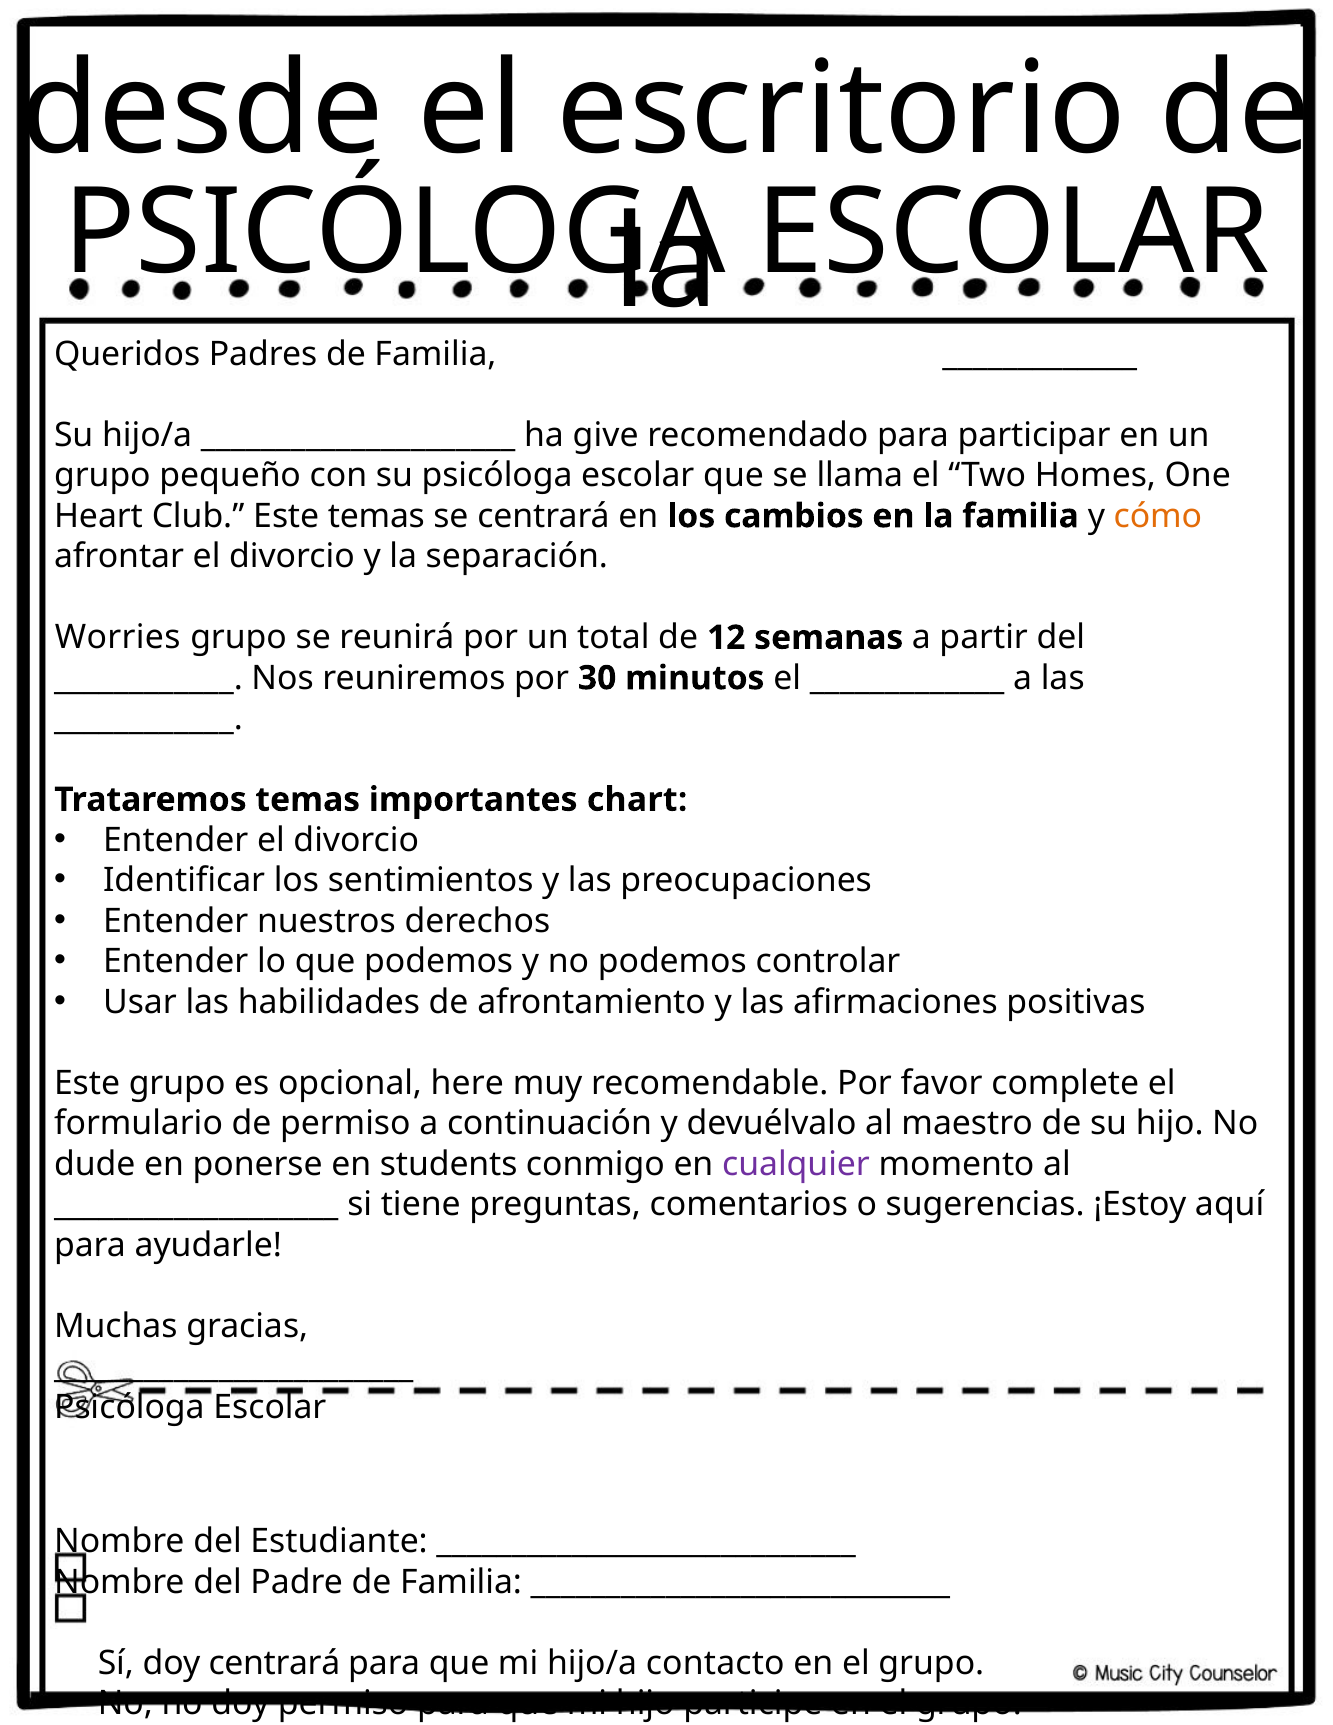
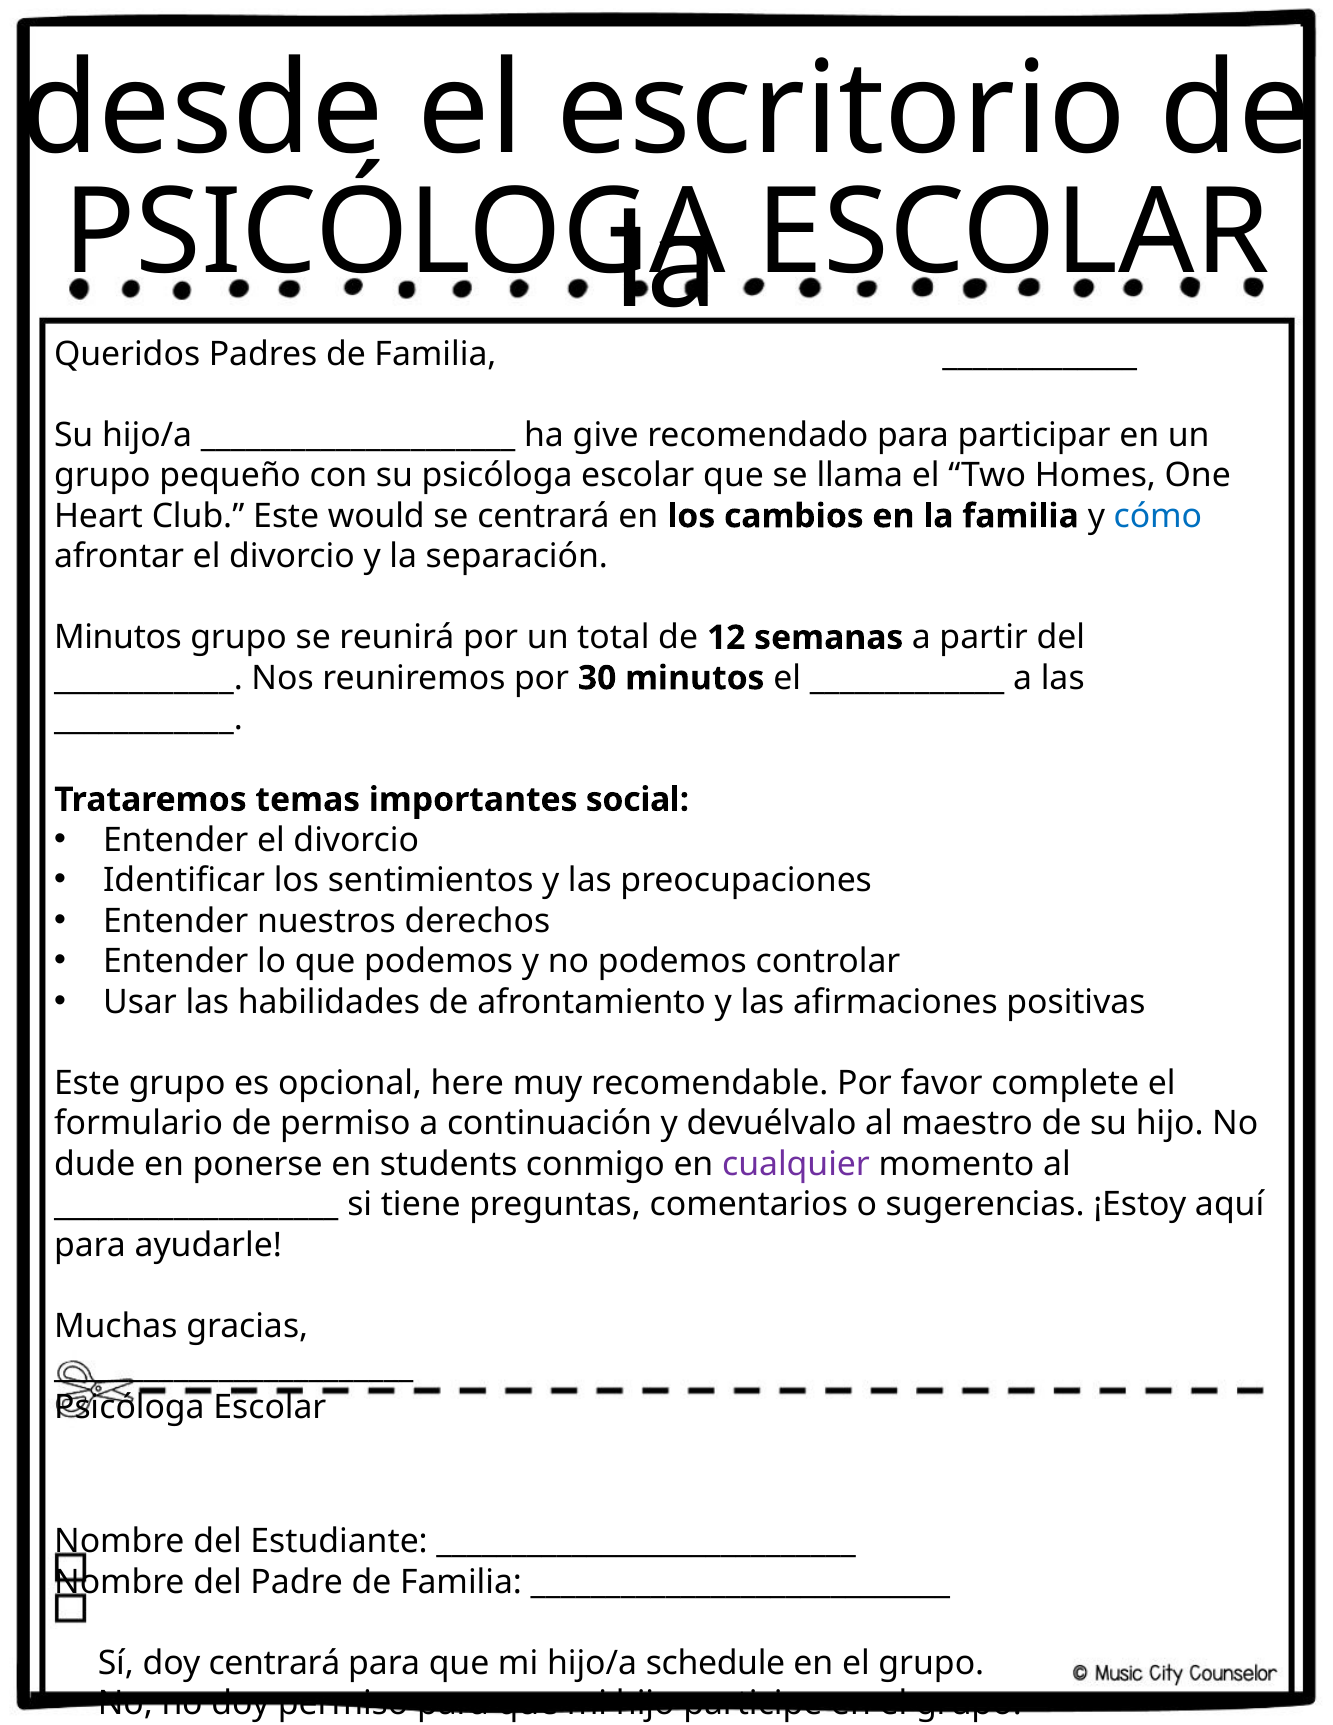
Este temas: temas -> would (376, 516)
cómo colour: orange -> blue (1158, 516)
Worries: Worries -> Minutos (118, 638)
chart: chart -> social (637, 800)
contacto: contacto -> schedule (716, 1663)
